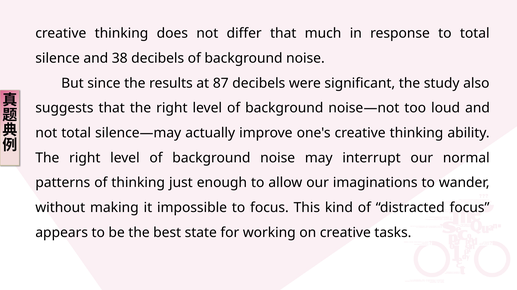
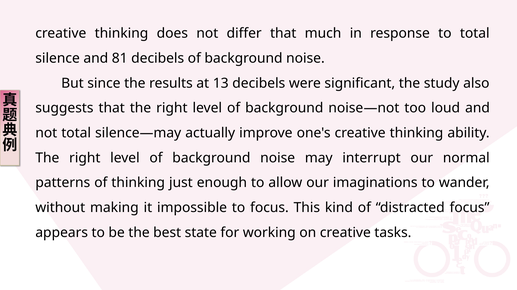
38: 38 -> 81 (120, 58)
87: 87 -> 13 (221, 83)
